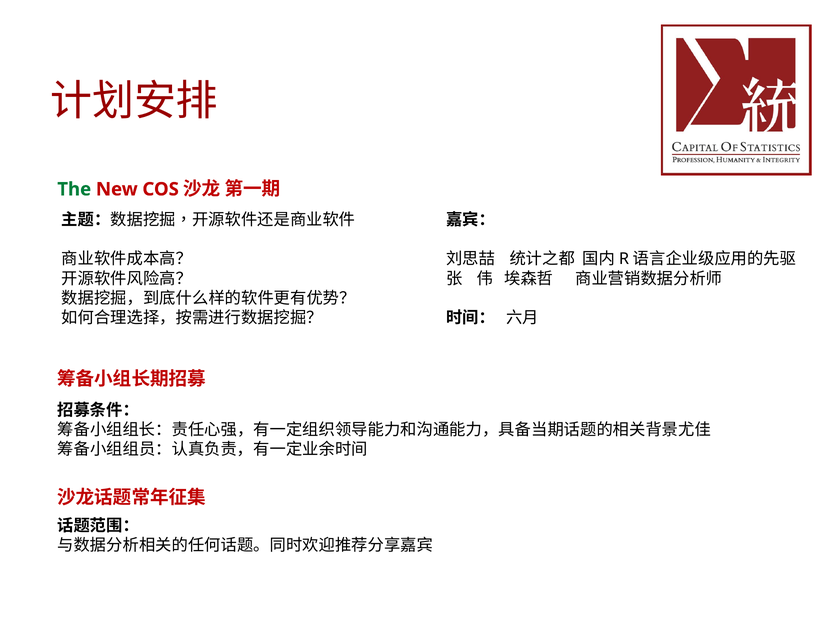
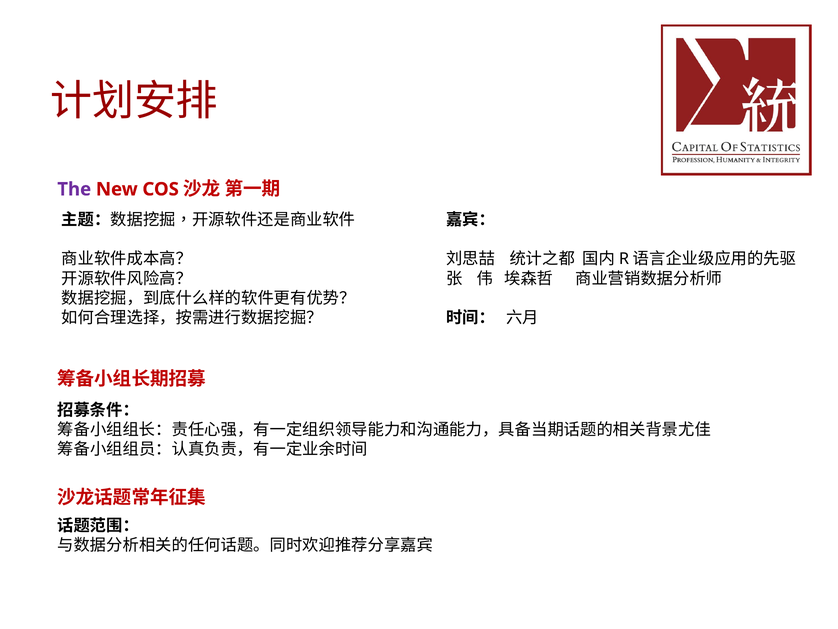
The colour: green -> purple (74, 189)
